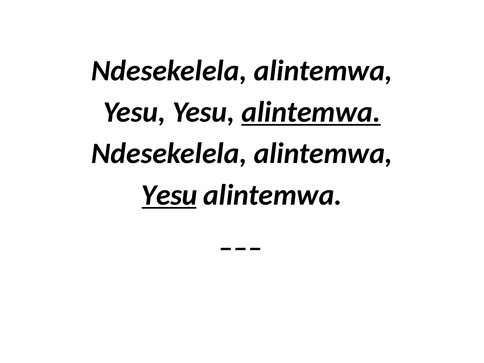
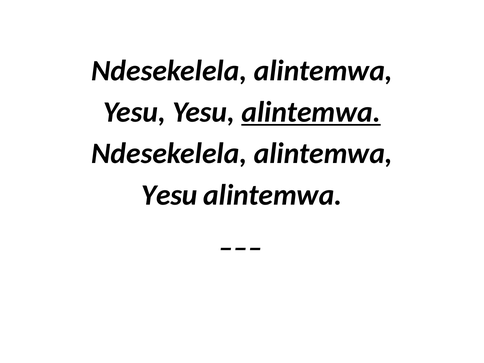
Yesu underline: present -> none (169, 195)
